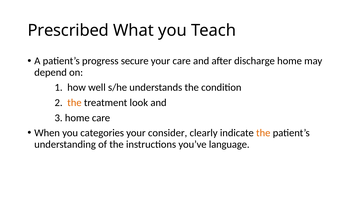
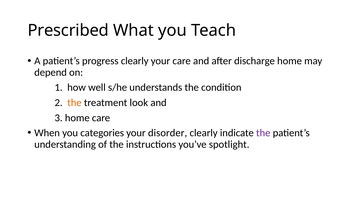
progress secure: secure -> clearly (135, 61)
consider: consider -> disorder (168, 133)
the colour: orange -> purple (263, 133)
language: language -> spotlight (229, 144)
